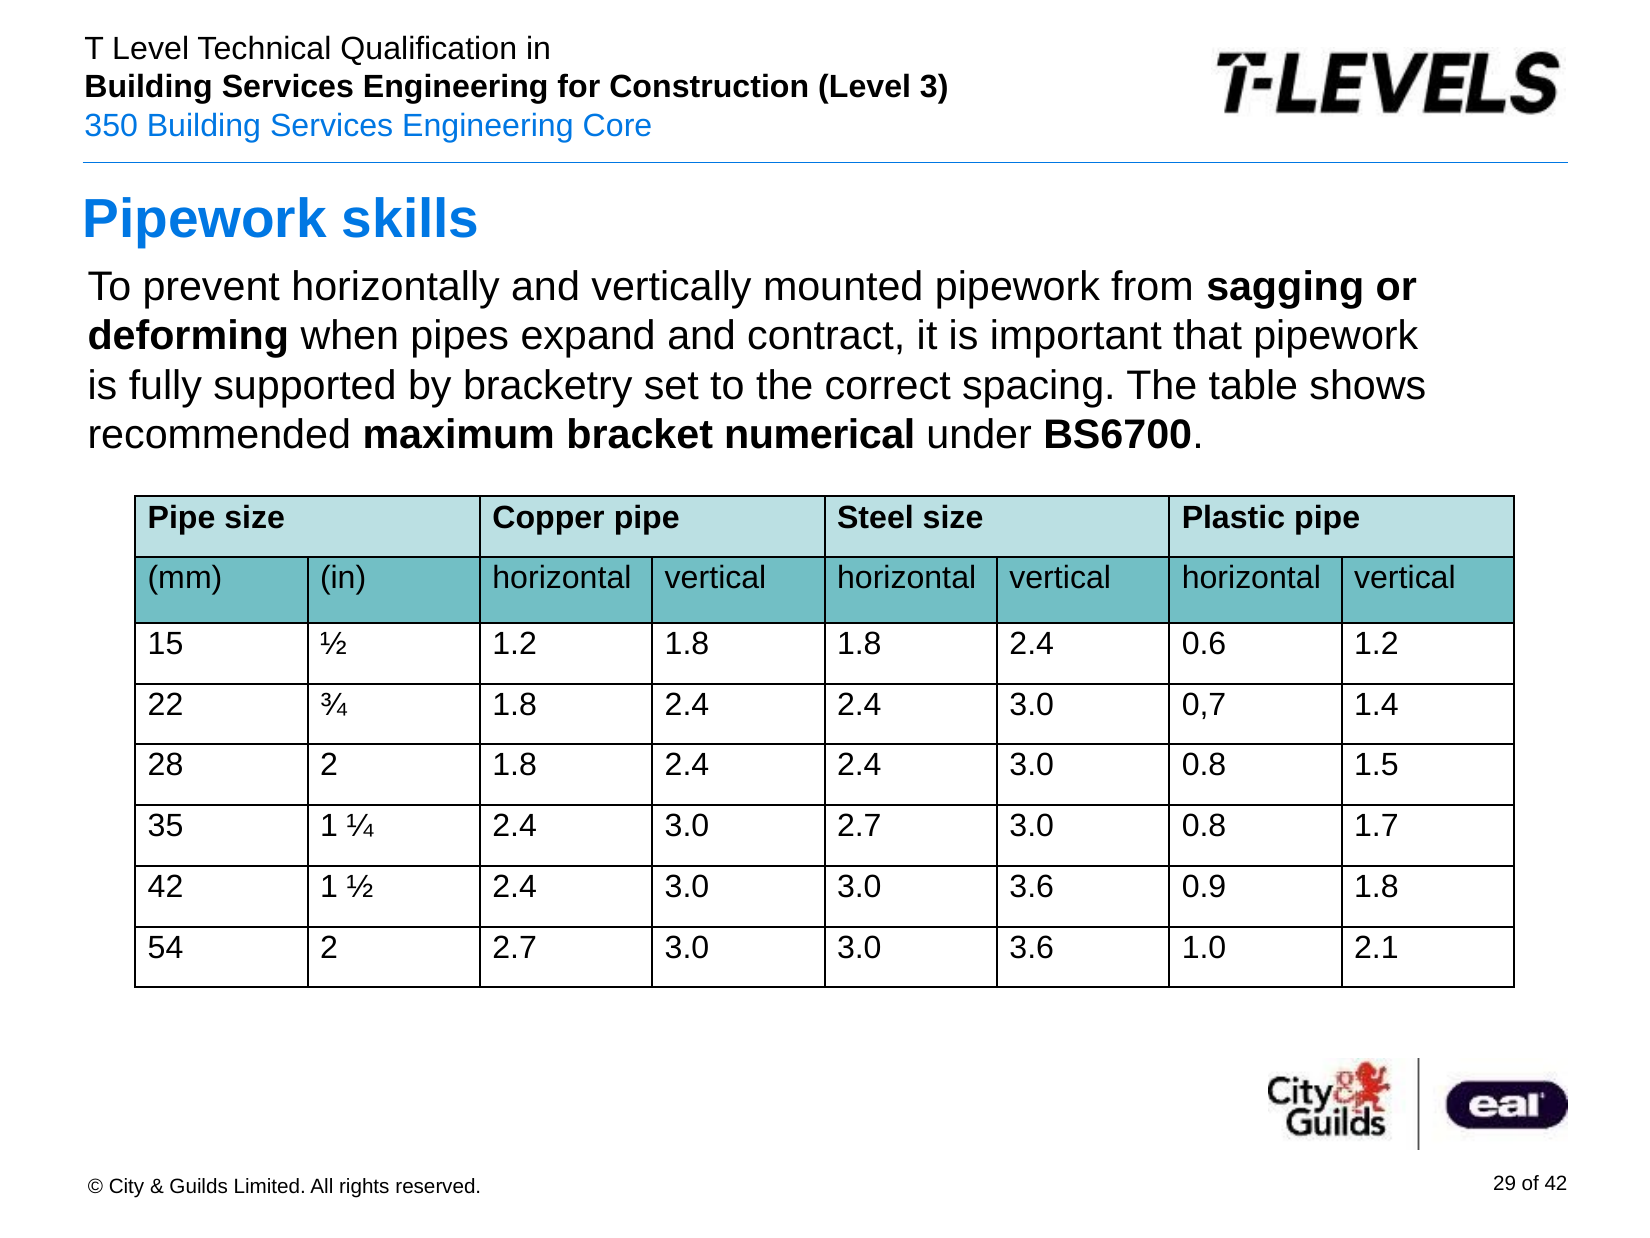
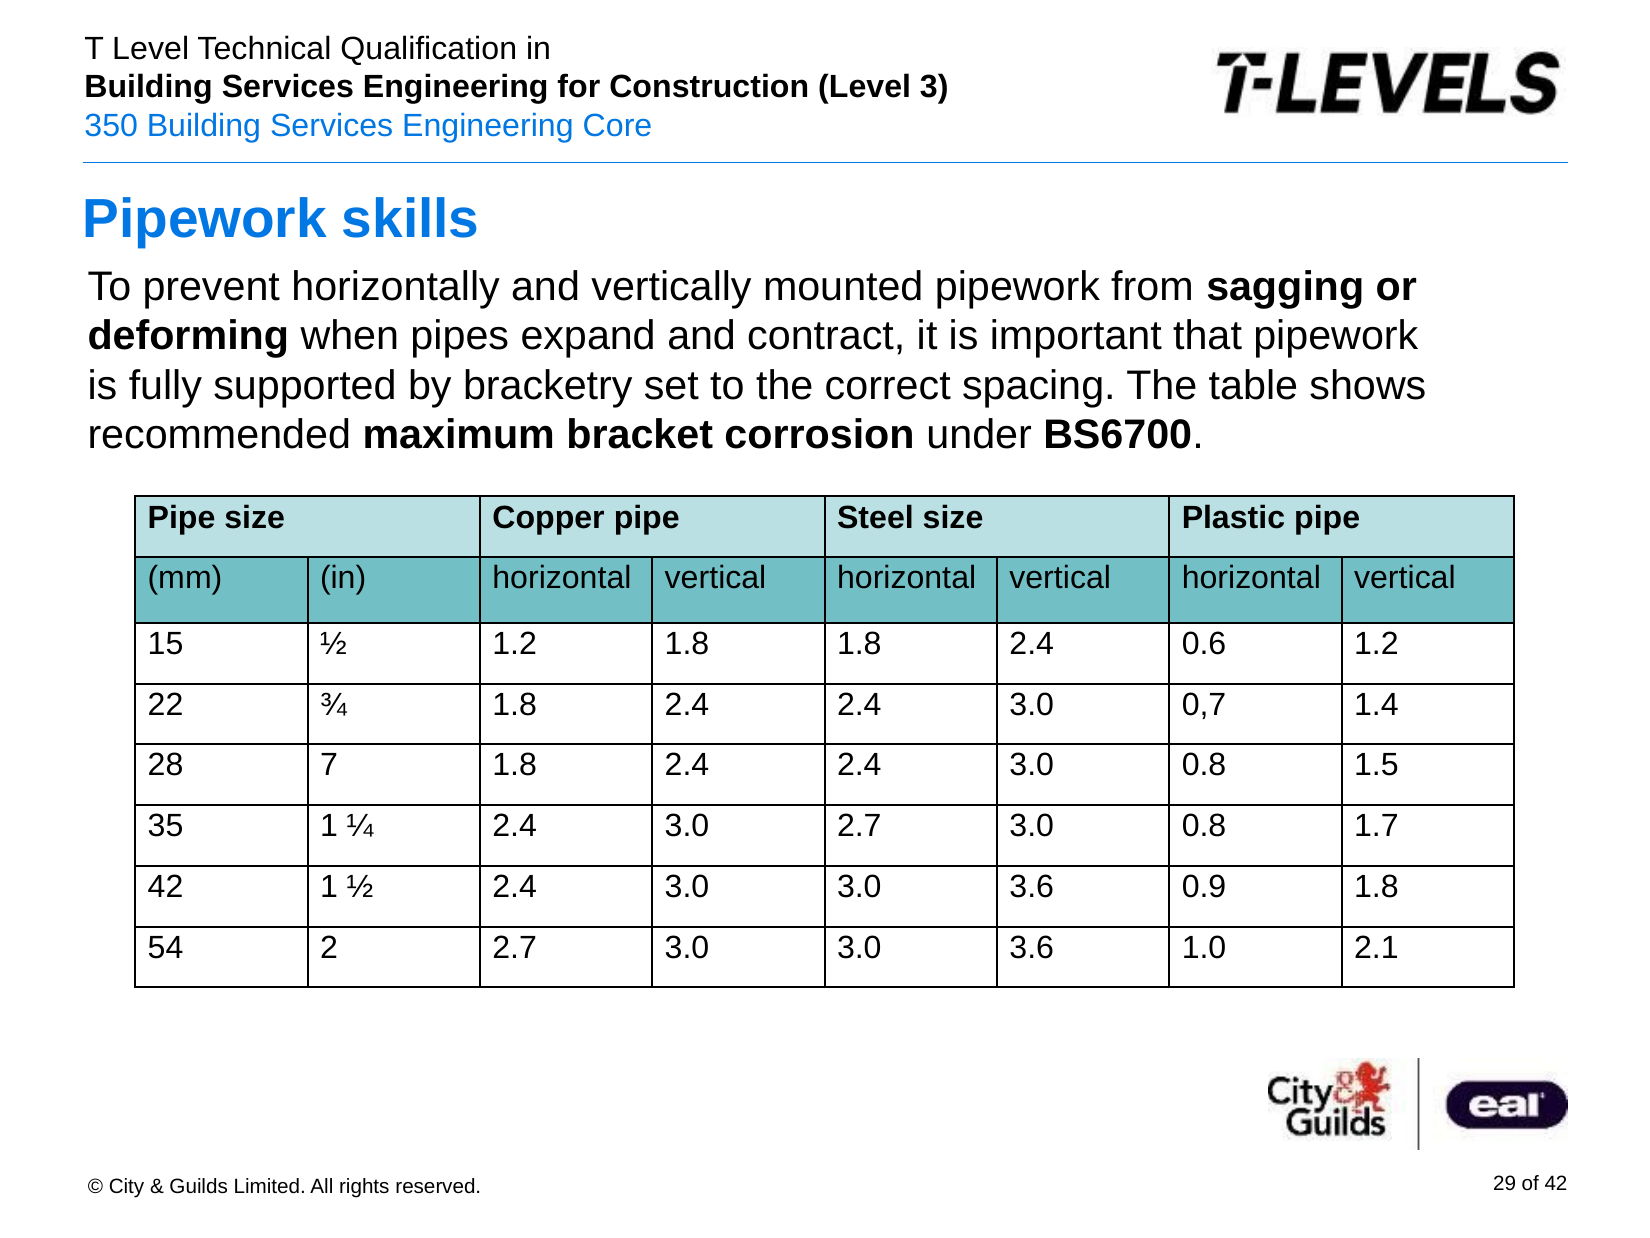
numerical: numerical -> corrosion (820, 435)
28 2: 2 -> 7 (329, 765)
